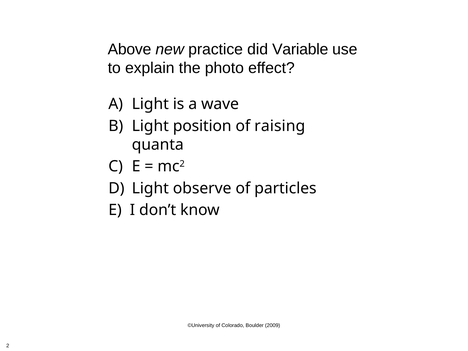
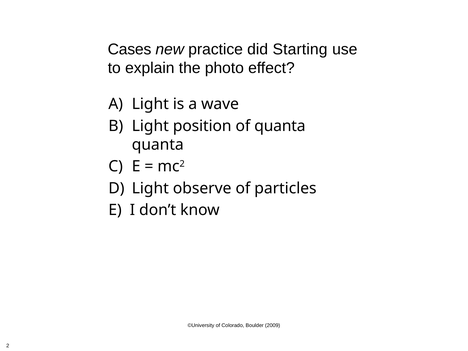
Above: Above -> Cases (130, 49)
Variable: Variable -> Starting (300, 49)
of raising: raising -> quanta (280, 126)
